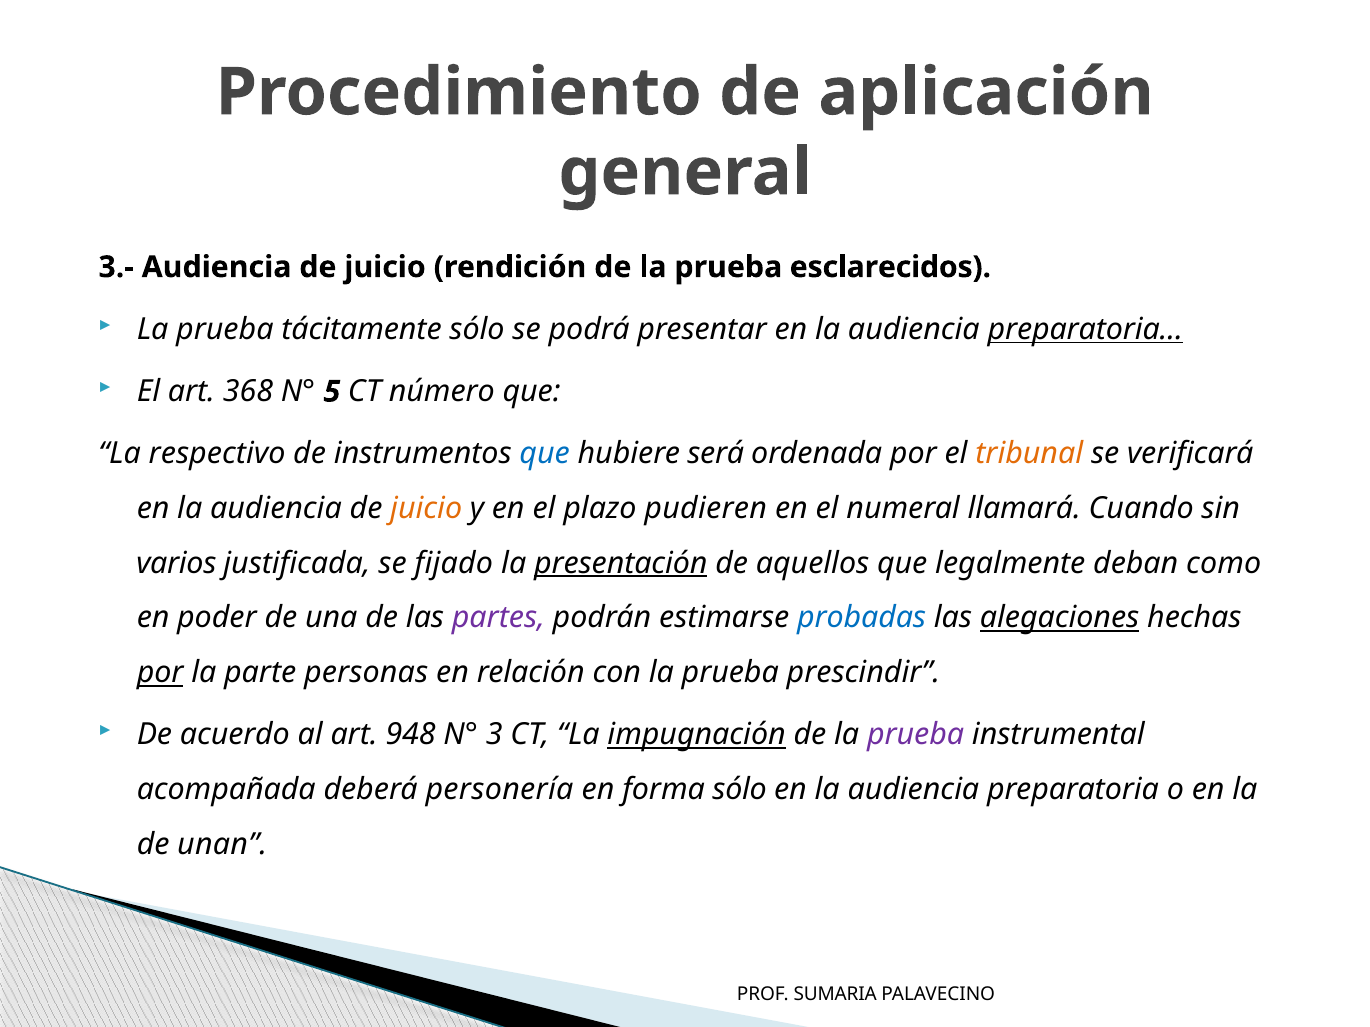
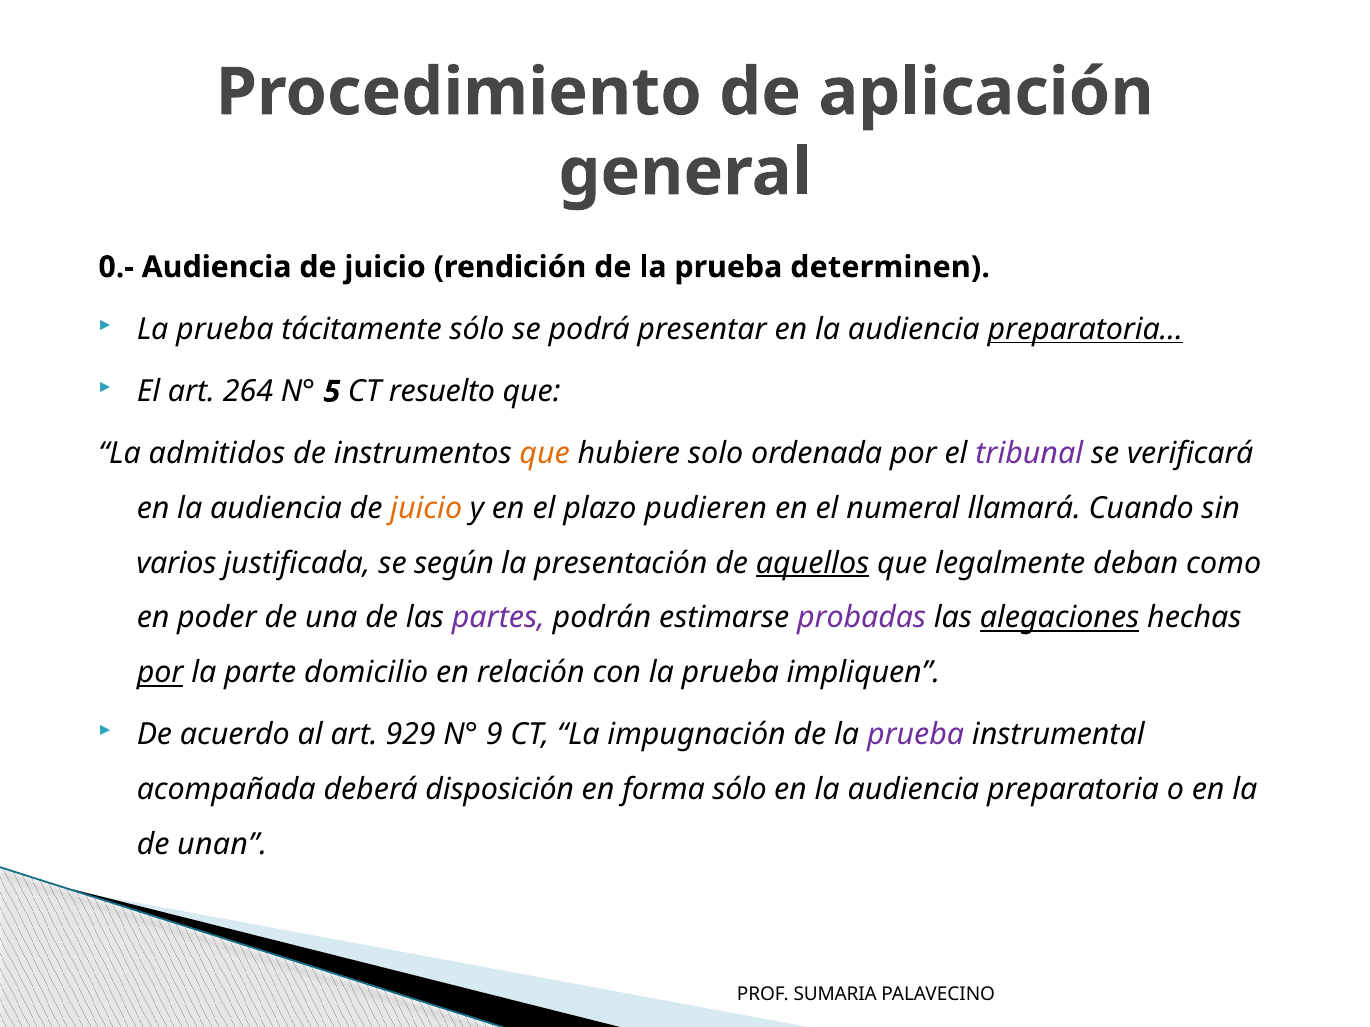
3.-: 3.- -> 0.- (116, 267)
esclarecidos: esclarecidos -> determinen (890, 267)
368: 368 -> 264 (248, 392)
número: número -> resuelto (442, 392)
respectivo: respectivo -> admitidos (217, 454)
que colour: blue -> orange (545, 454)
será: será -> solo (716, 454)
tribunal colour: orange -> purple (1029, 454)
fijado: fijado -> según (454, 564)
presentación underline: present -> none (621, 564)
aquellos underline: none -> present (813, 564)
probadas colour: blue -> purple (862, 618)
personas: personas -> domicilio (366, 673)
prescindir: prescindir -> impliquen (863, 673)
948: 948 -> 929 (411, 735)
3: 3 -> 9 (494, 735)
impugnación underline: present -> none (697, 735)
personería: personería -> disposición (500, 790)
